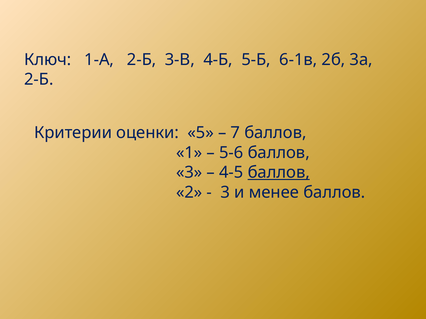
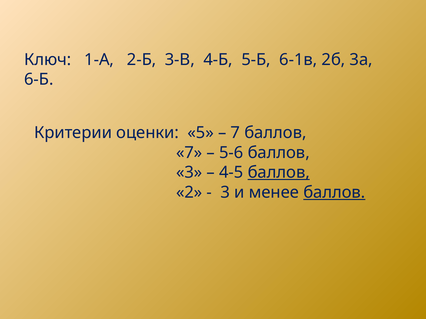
2-Б: 2-Б -> 6-Б (39, 80)
1: 1 -> 7 (189, 153)
баллов underline: none -> present (334, 193)
